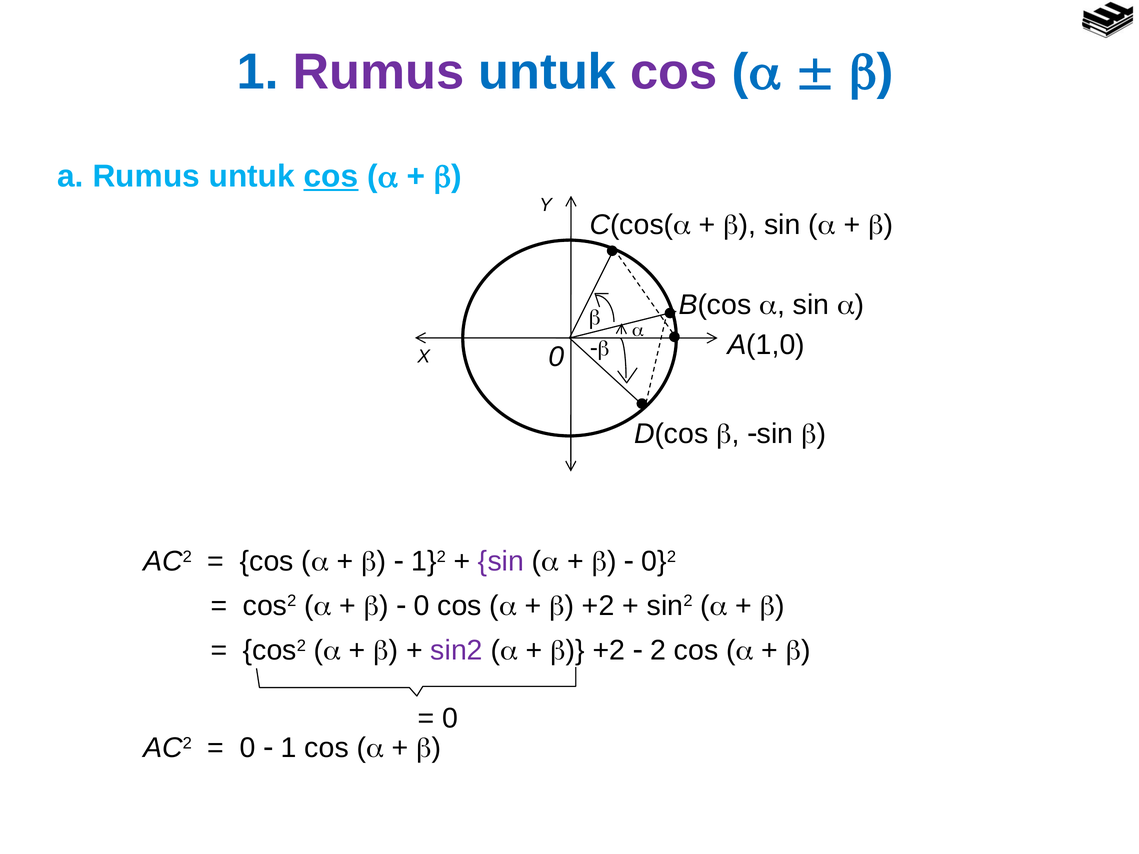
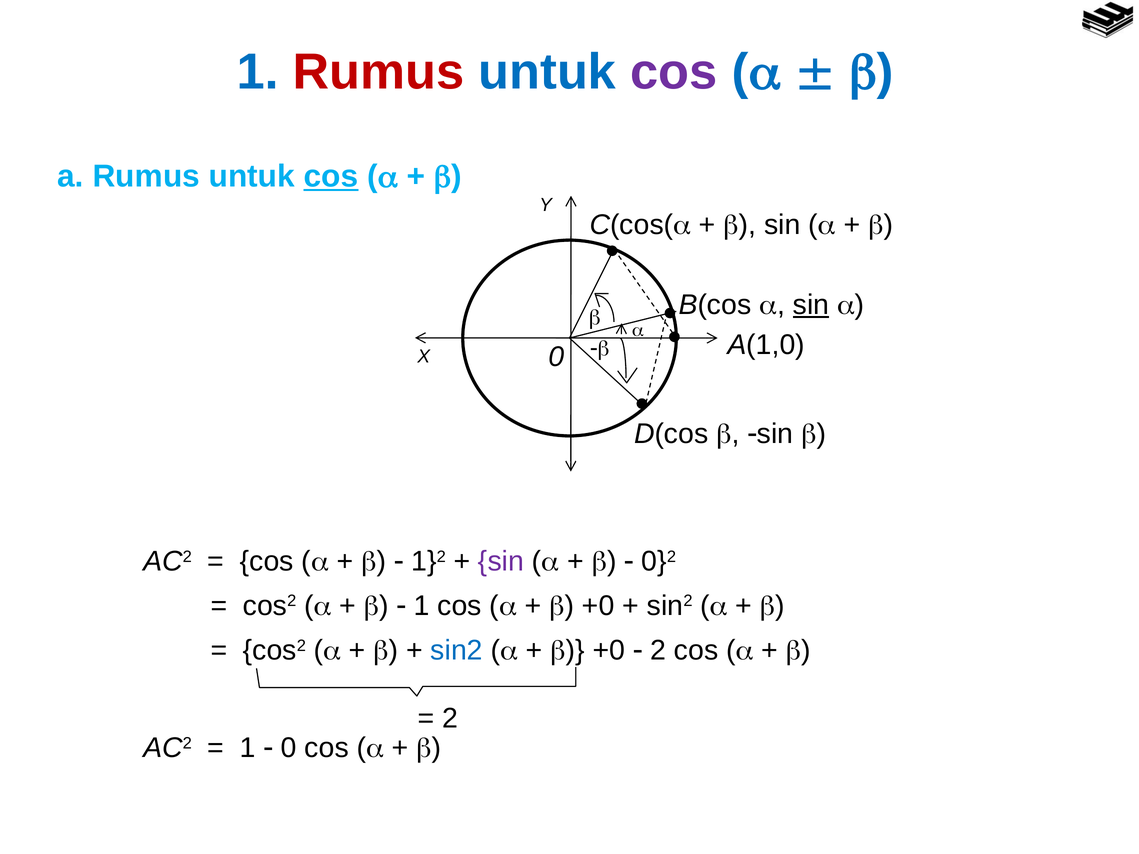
Rumus colour: purple -> red (379, 72)
sin underline: none -> present (811, 305)
0: 0 -> 1 (422, 606)
+2: +2 -> +0 (598, 606)
sin2 colour: purple -> blue (457, 650)
+2: +2 -> +0 (609, 650)
0: 0 -> 2 (450, 719)
0: 0 -> 1 (248, 748)
1: 1 -> 0 (289, 748)
